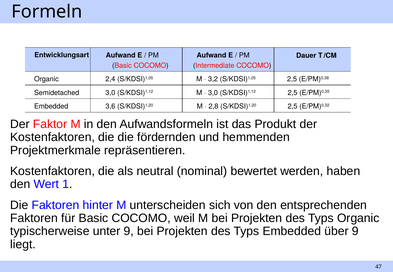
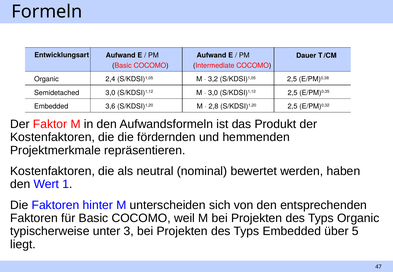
unter 9: 9 -> 3 (129, 231)
über 9: 9 -> 5 (355, 231)
